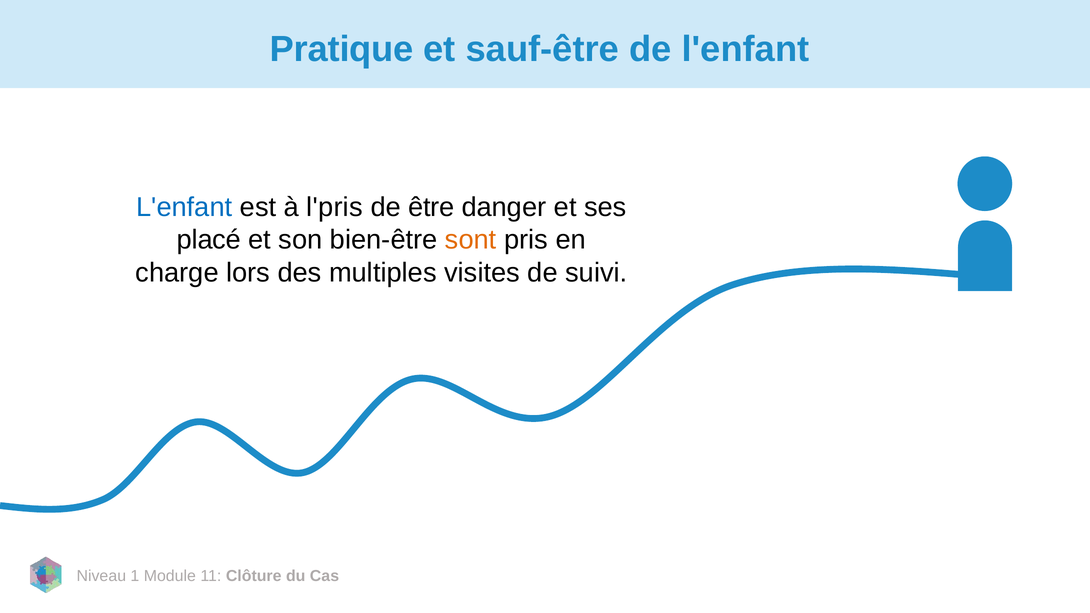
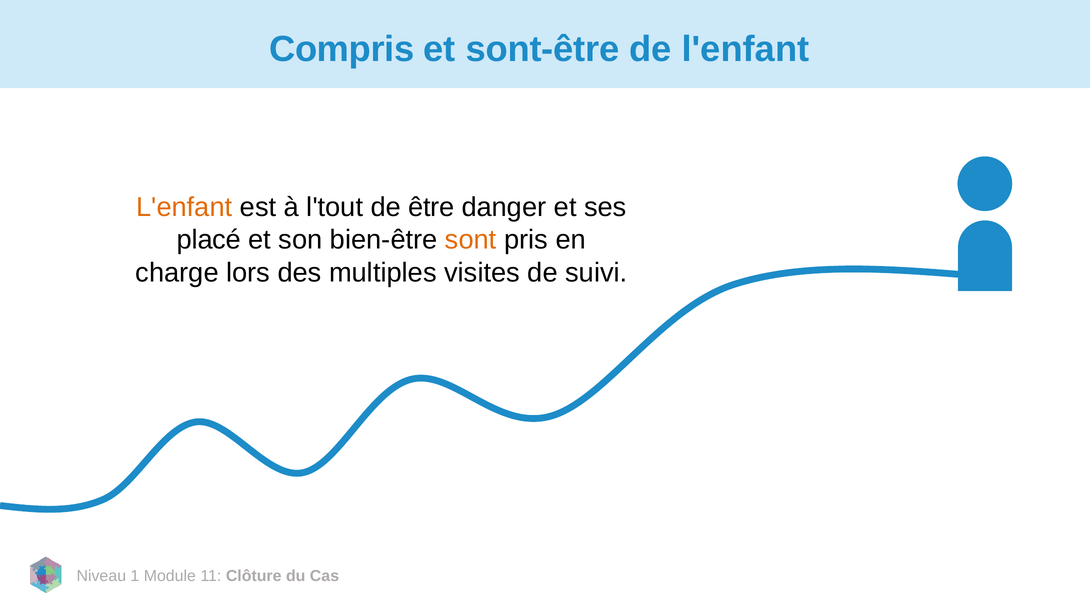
Pratique: Pratique -> Compris (342, 49)
sauf-être: sauf-être -> sont-être (542, 49)
L'enfant colour: blue -> orange (184, 207)
l'pris: l'pris -> l'tout (335, 207)
